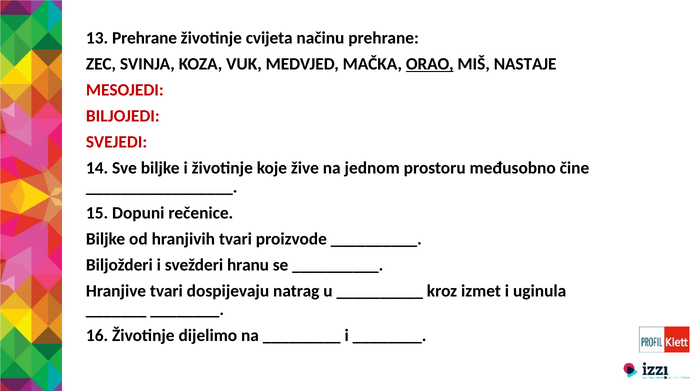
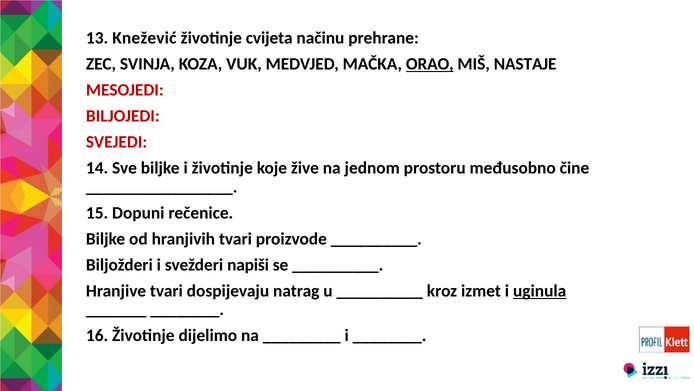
13 Prehrane: Prehrane -> Knežević (144, 38)
hranu: hranu -> napiši (248, 264)
uginula underline: none -> present (540, 290)
